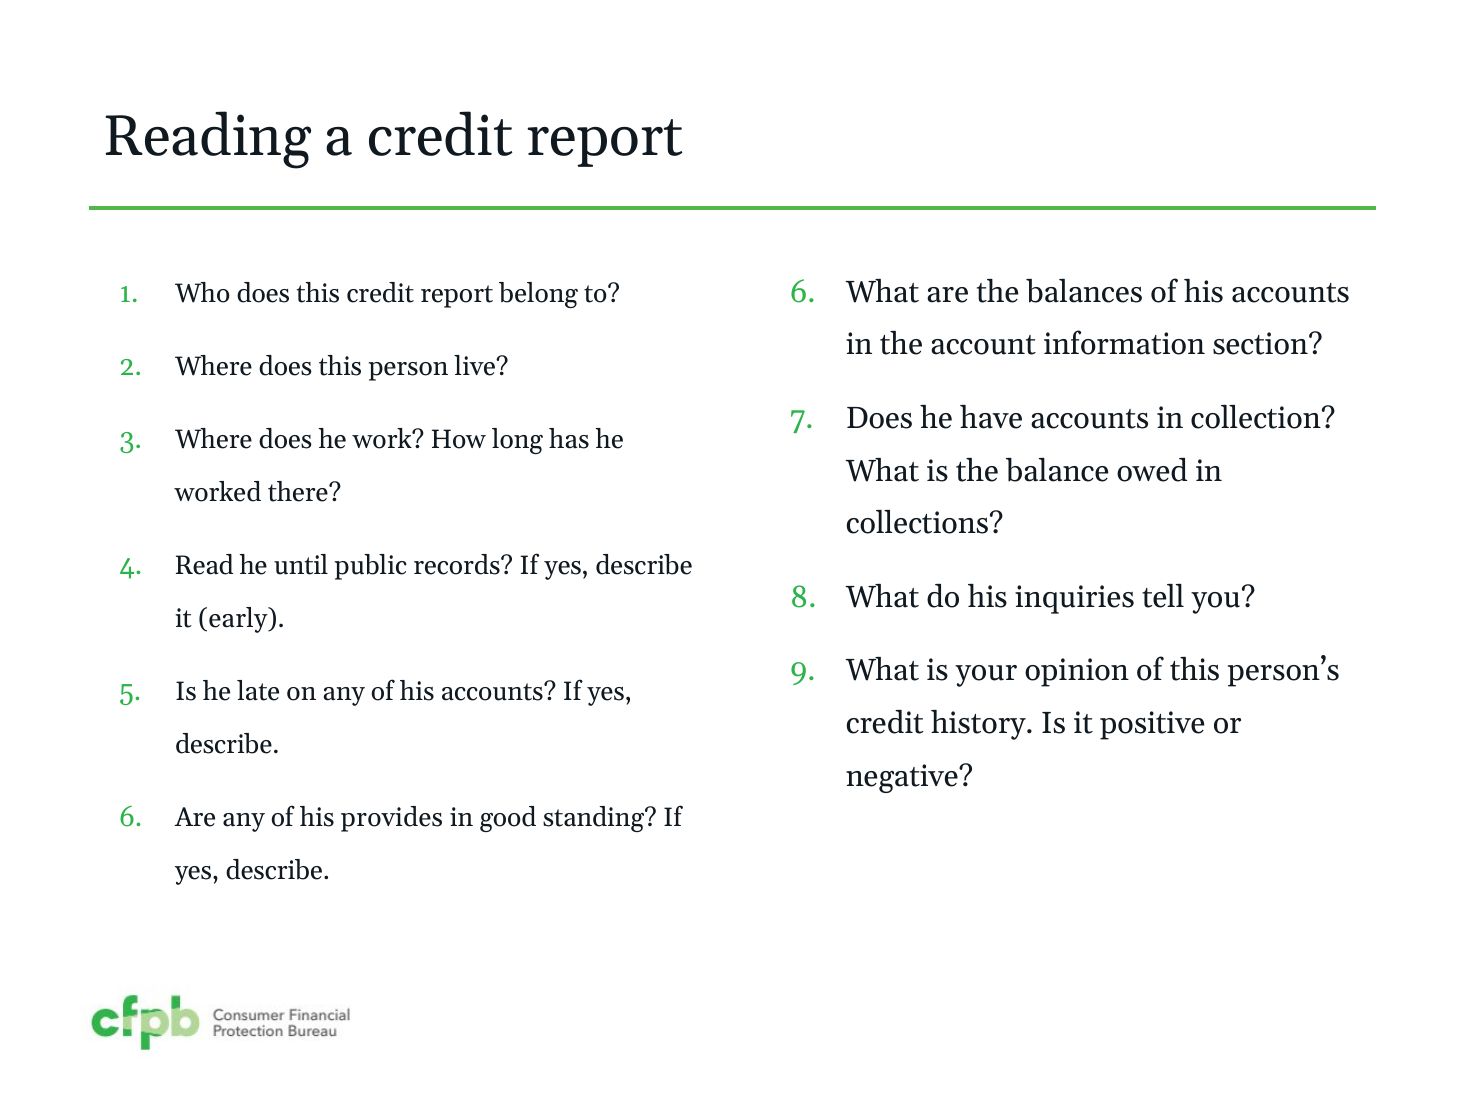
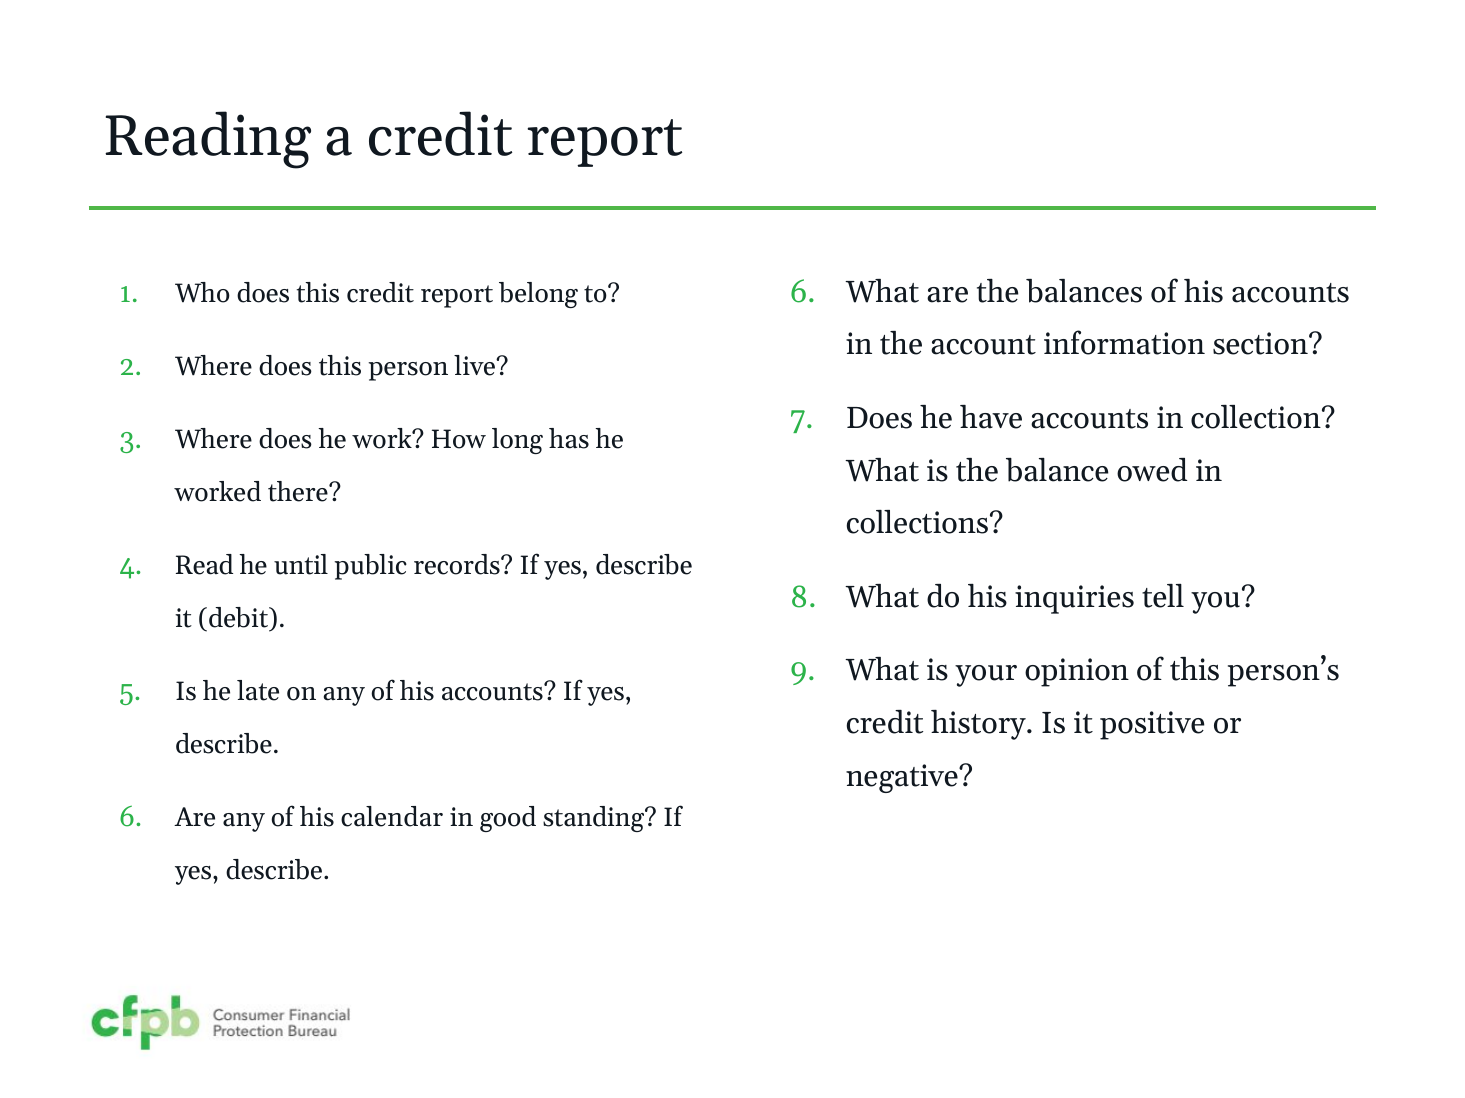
early: early -> debit (242, 619)
provides: provides -> calendar (392, 819)
